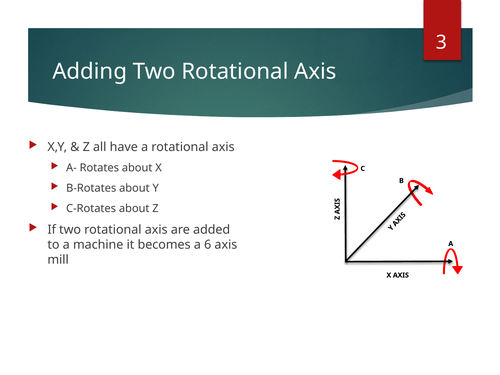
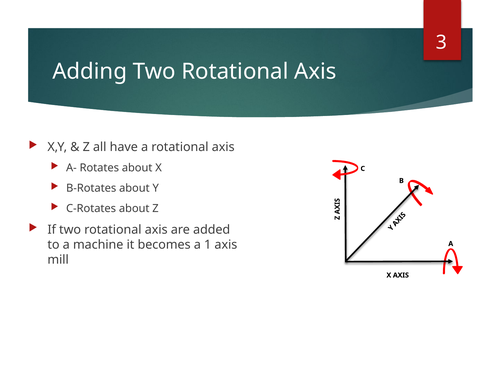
6: 6 -> 1 (208, 245)
